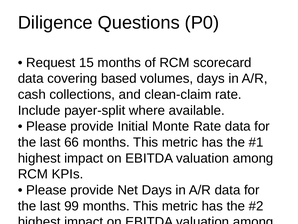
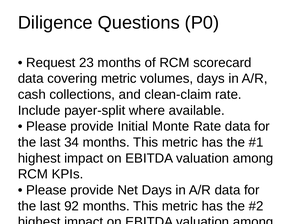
15: 15 -> 23 (87, 62)
covering based: based -> metric (119, 78)
66: 66 -> 34 (72, 142)
99: 99 -> 92 (72, 206)
